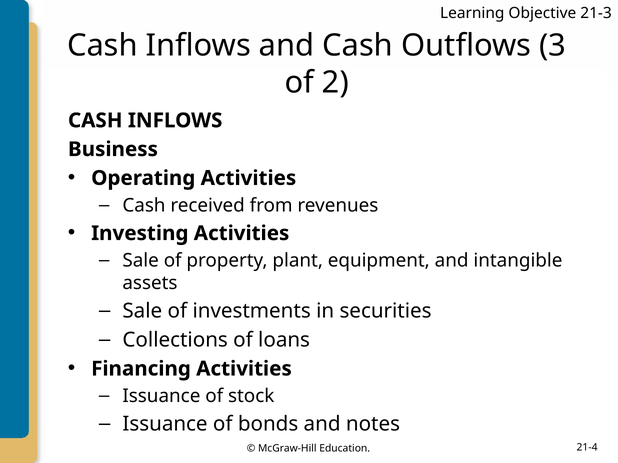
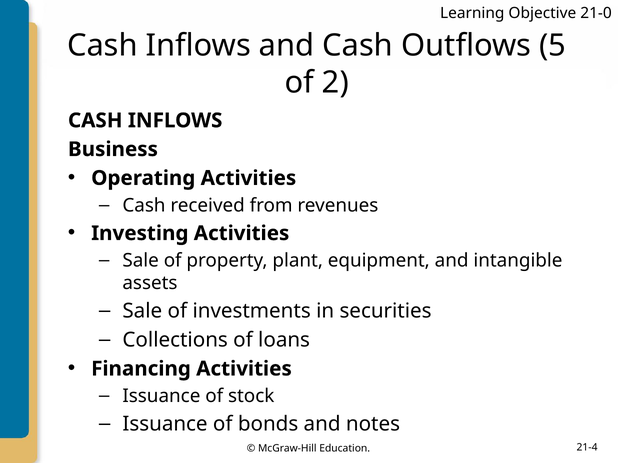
21-3: 21-3 -> 21-0 (596, 13)
3: 3 -> 5 (553, 45)
